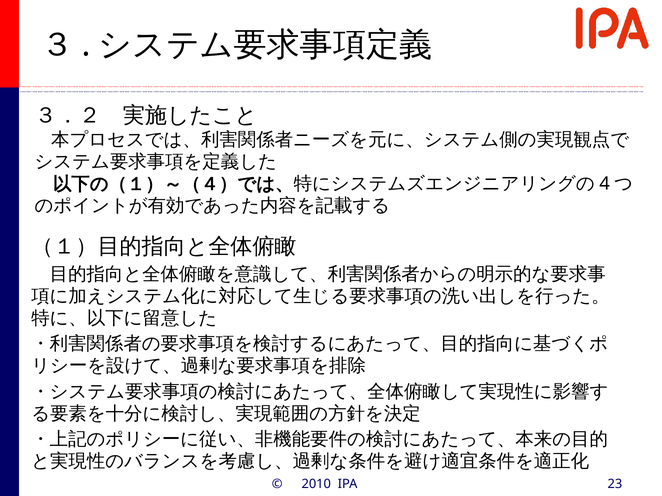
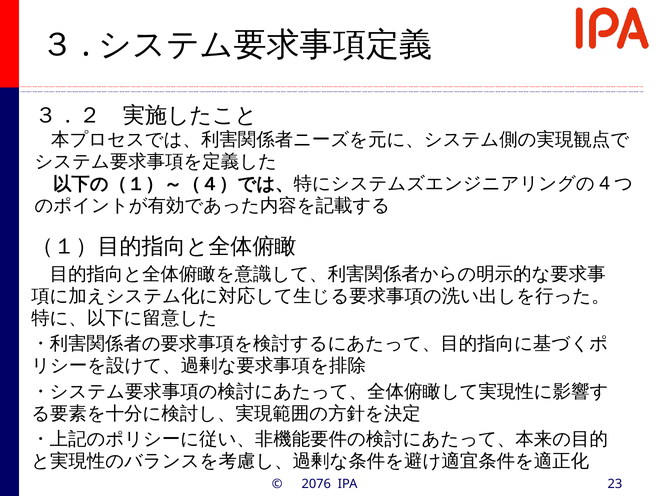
2010: 2010 -> 2076 (316, 484)
